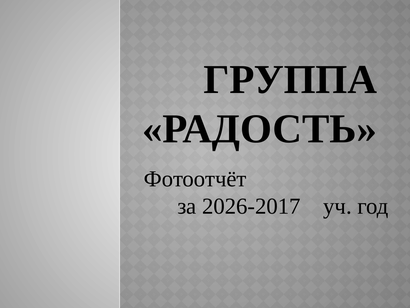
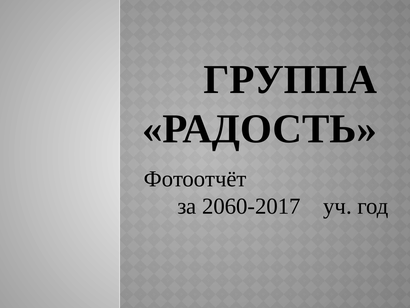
2026-2017: 2026-2017 -> 2060-2017 (251, 206)
